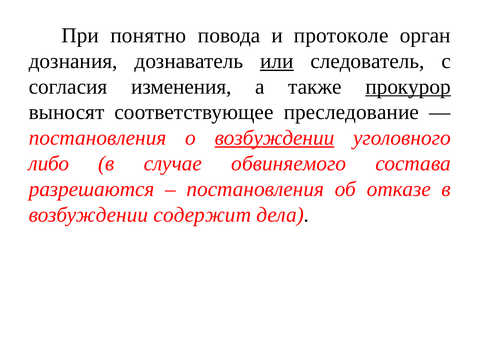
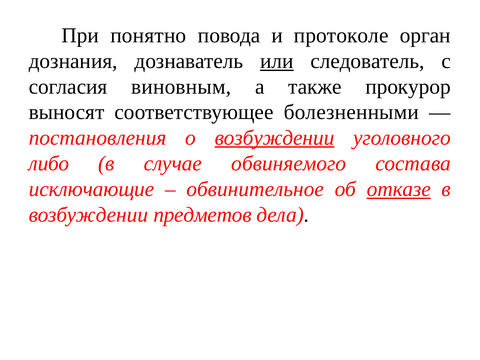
изменения: изменения -> виновным (181, 87)
прокурор underline: present -> none (408, 87)
преследование: преследование -> болезненными (351, 112)
разрешаются: разрешаются -> исключающие (92, 189)
постановления: постановления -> обвинительное (255, 189)
отказе underline: none -> present (399, 189)
содержит: содержит -> предметов (202, 215)
